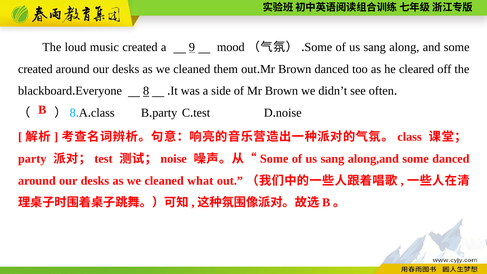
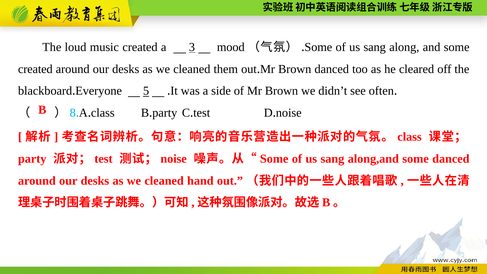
9: 9 -> 3 (192, 47)
8: 8 -> 5 (146, 91)
what: what -> hand (200, 181)
